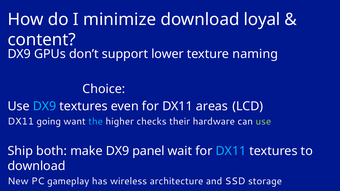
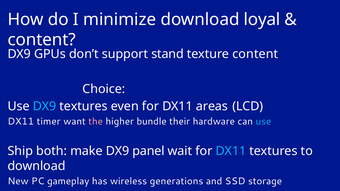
lower: lower -> stand (168, 54)
texture naming: naming -> content (255, 54)
going: going -> timer (49, 122)
the colour: light blue -> pink (96, 122)
checks: checks -> bundle (152, 122)
use colour: light green -> light blue (263, 122)
architecture: architecture -> generations (176, 181)
